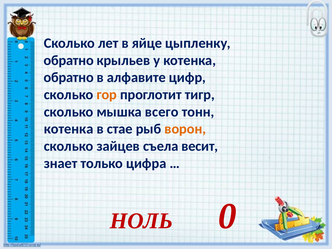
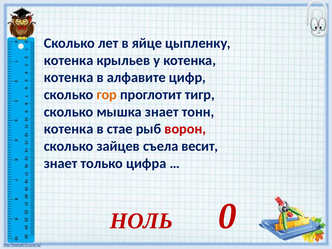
обратно: обратно -> котенка (69, 60)
обратно: обратно -> котенка (69, 78)
мышка всего: всего -> знает (162, 112)
ворон colour: orange -> red (185, 129)
